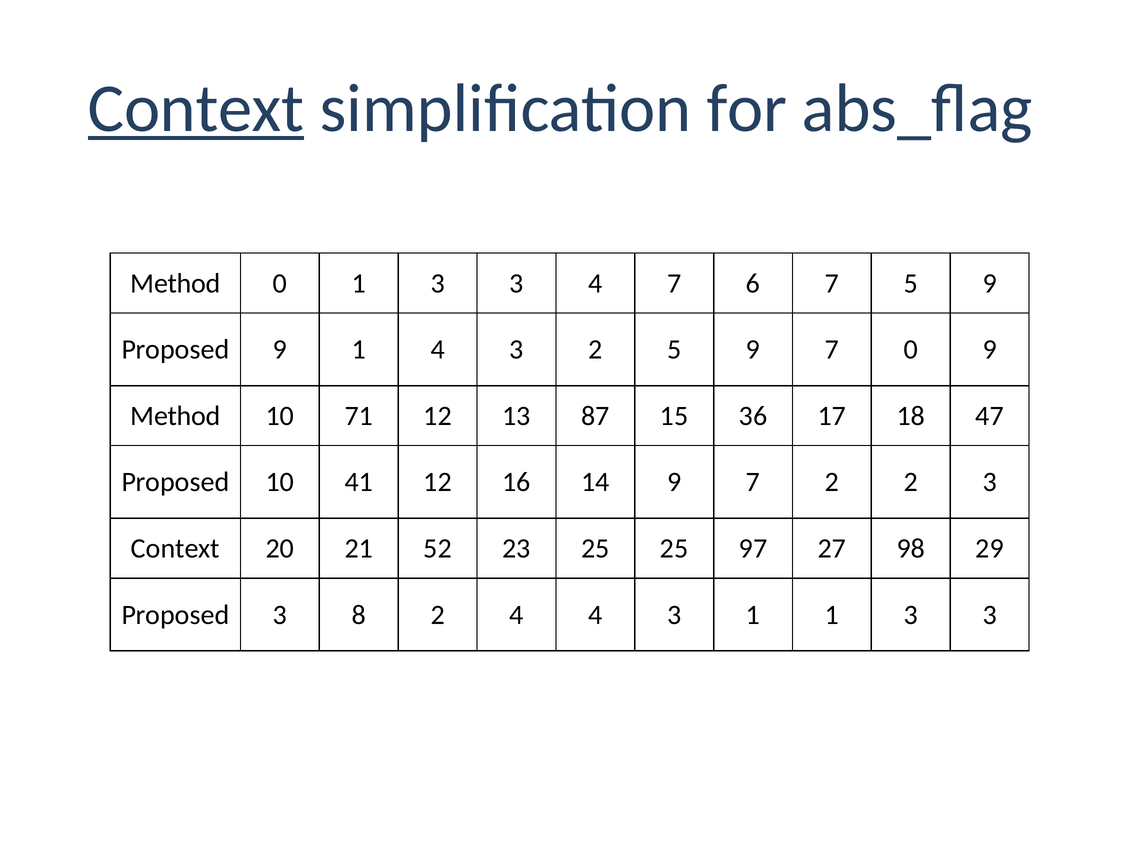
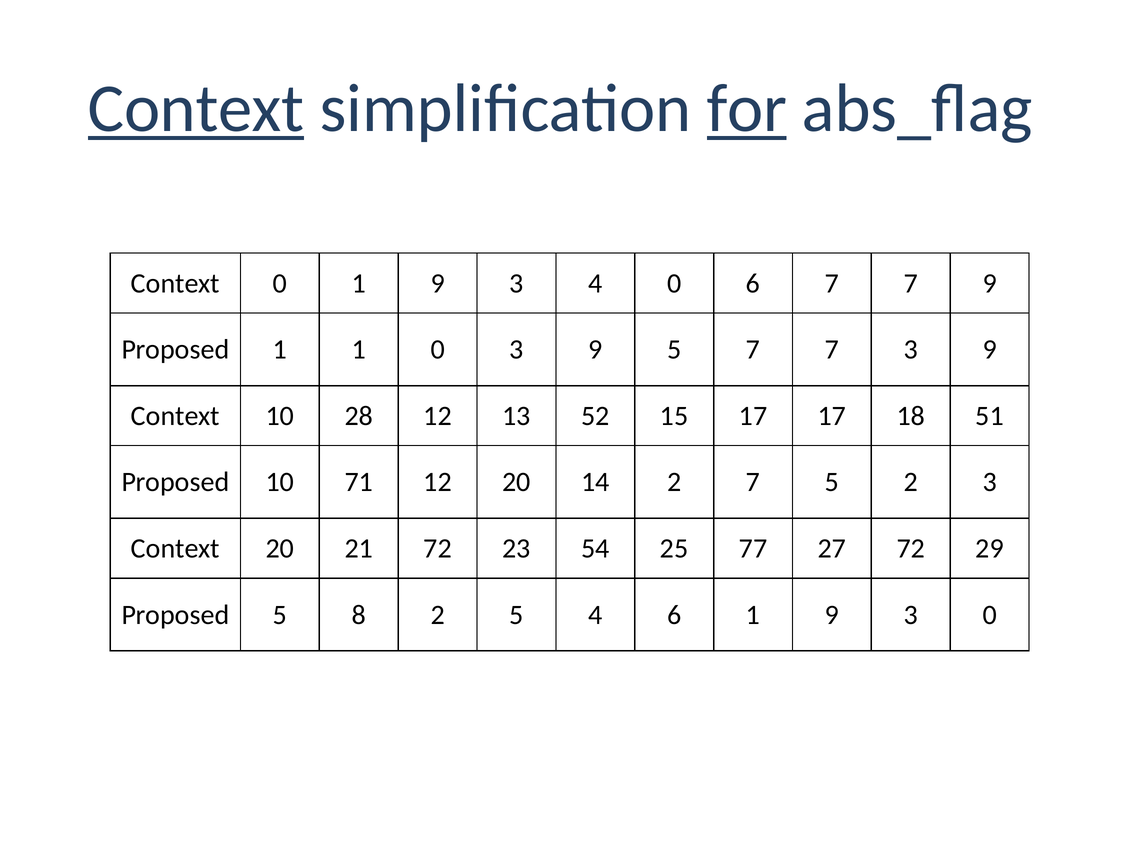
for underline: none -> present (747, 109)
Method: Method -> Context (175, 283)
0 1 3: 3 -> 9 (438, 283)
4 7: 7 -> 0 (674, 283)
6 7 5: 5 -> 7 (911, 283)
Proposed 9: 9 -> 1 (280, 349)
1 4: 4 -> 0 (438, 349)
2: 2 -> 9 (595, 349)
9: 9 -> 7 (753, 349)
7 0: 0 -> 3 (911, 349)
Method: Method -> Context (175, 416)
71: 71 -> 28 (359, 416)
87: 87 -> 52 (595, 416)
15 36: 36 -> 17 (753, 416)
47: 47 -> 51 (990, 416)
41: 41 -> 71 (359, 482)
12 16: 16 -> 20 (516, 482)
14 9: 9 -> 2 (674, 482)
7 2: 2 -> 5 (832, 482)
21 52: 52 -> 72 (438, 548)
23 25: 25 -> 54 (595, 548)
97: 97 -> 77 (753, 548)
27 98: 98 -> 72 (911, 548)
Proposed 3: 3 -> 5 (280, 614)
2 4: 4 -> 5 (517, 614)
3: 3 -> 6 (674, 614)
1: 1 -> 9 (832, 614)
3: 3 -> 0 (990, 614)
